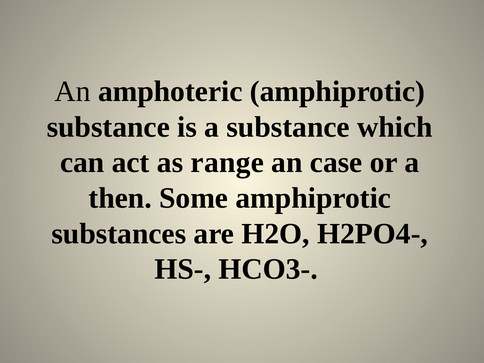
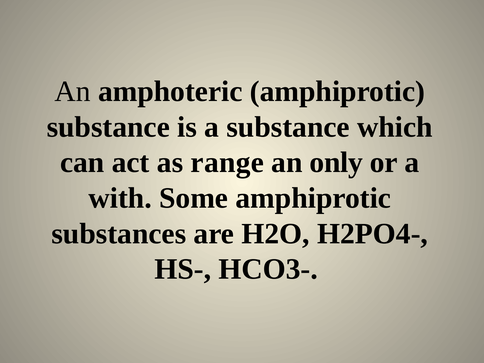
case: case -> only (336, 163)
then: then -> with (120, 198)
